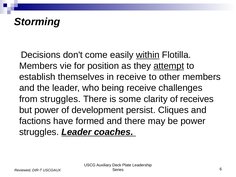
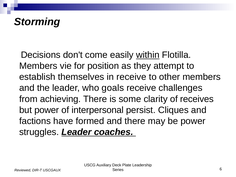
attempt underline: present -> none (169, 66)
being: being -> goals (113, 88)
from struggles: struggles -> achieving (60, 99)
development: development -> interpersonal (98, 110)
